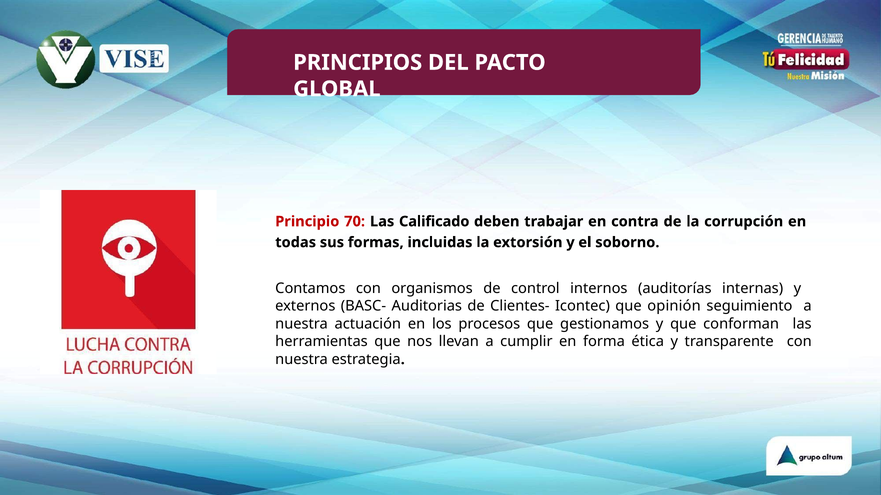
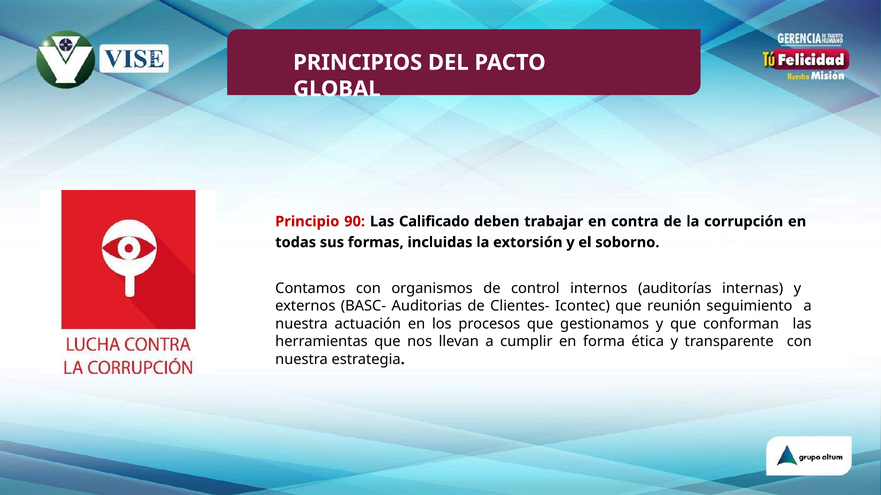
70: 70 -> 90 (355, 222)
opinión: opinión -> reunión (674, 306)
